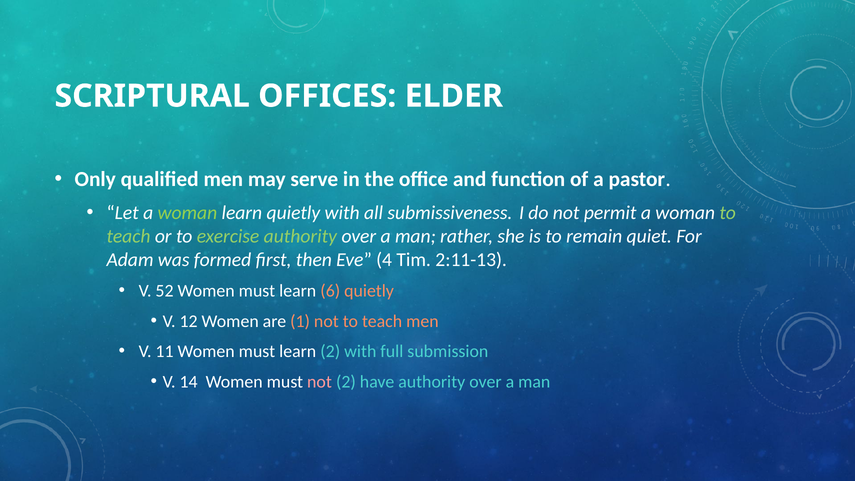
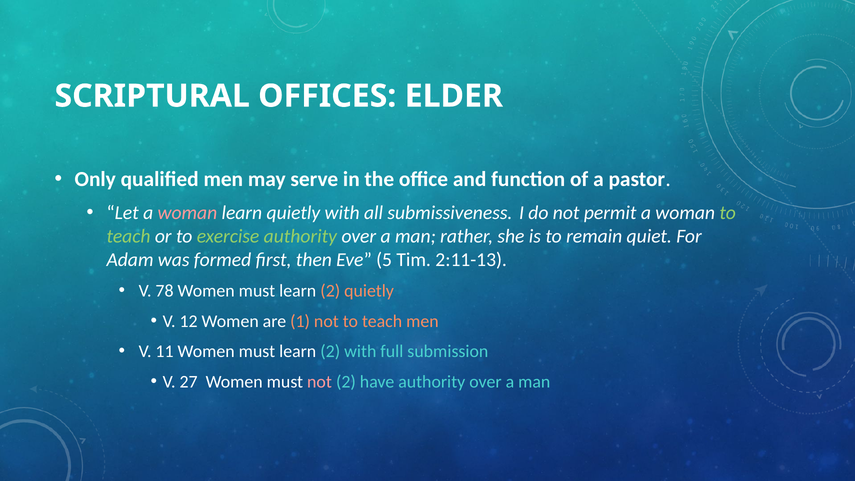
woman colour: light green -> pink (187, 213)
4: 4 -> 5 (384, 260)
52: 52 -> 78 (165, 291)
6: 6 -> 2 (330, 291)
14: 14 -> 27 (189, 382)
